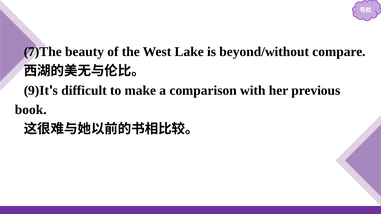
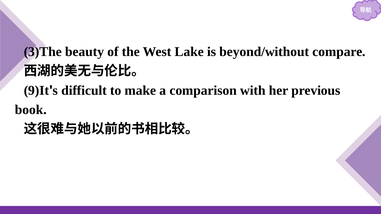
7)The: 7)The -> 3)The (43, 52)
